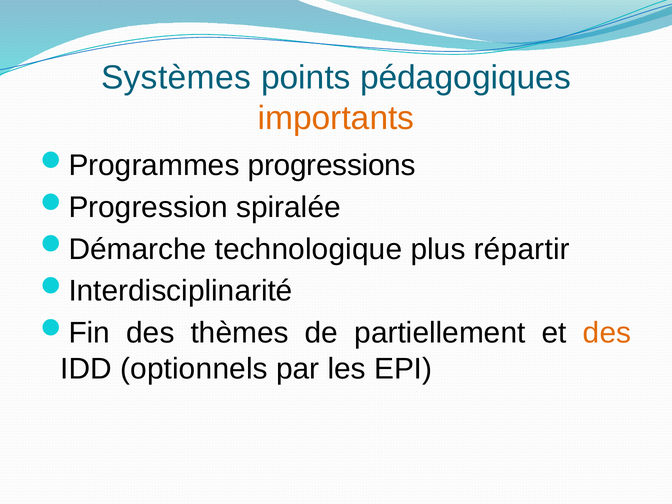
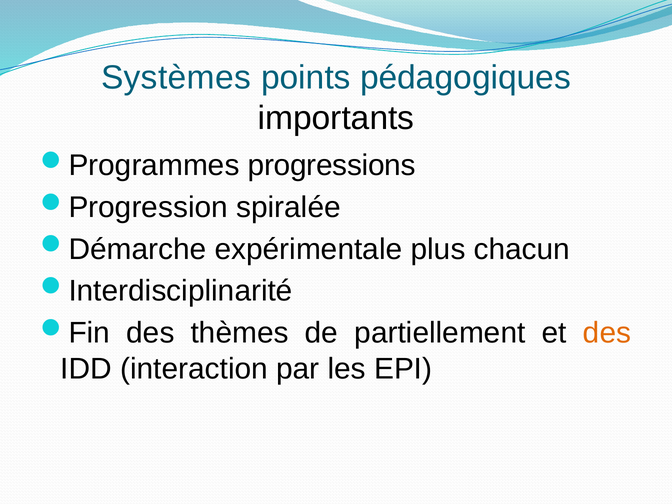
importants colour: orange -> black (336, 118)
technologique: technologique -> expérimentale (308, 249)
répartir: répartir -> chacun (522, 249)
optionnels: optionnels -> interaction (194, 369)
